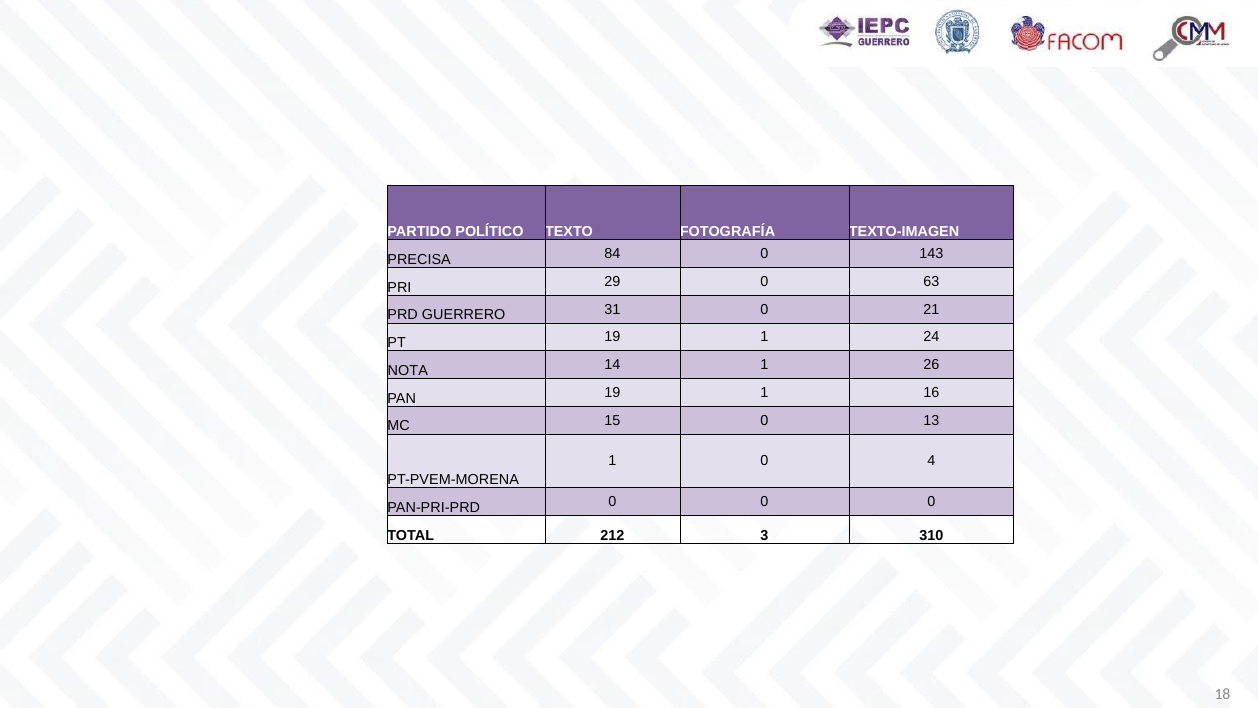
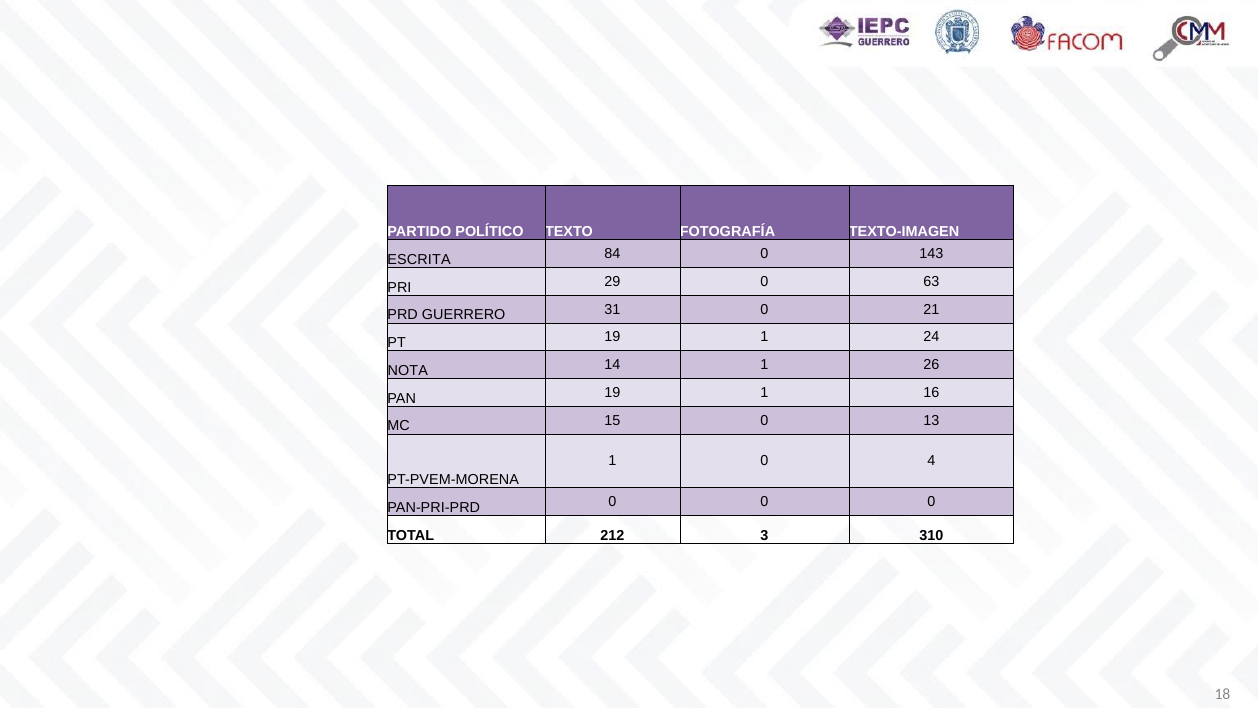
PRECISA: PRECISA -> ESCRITA (419, 259)
